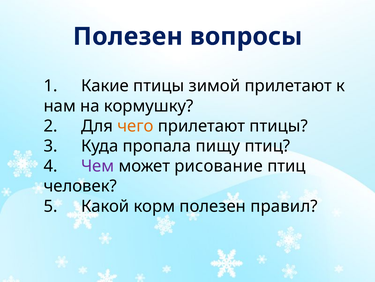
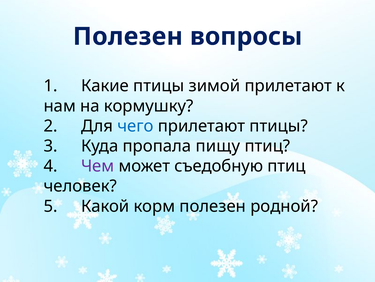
чего colour: orange -> blue (135, 126)
рисование: рисование -> съедобную (219, 166)
правил: правил -> родной (284, 206)
